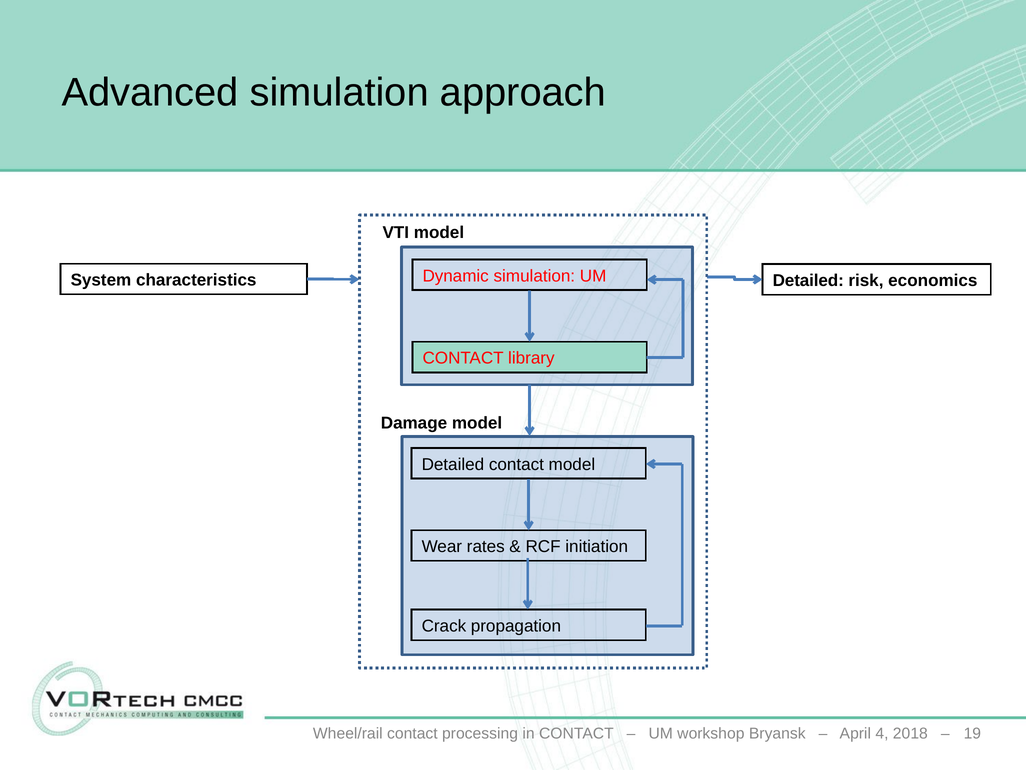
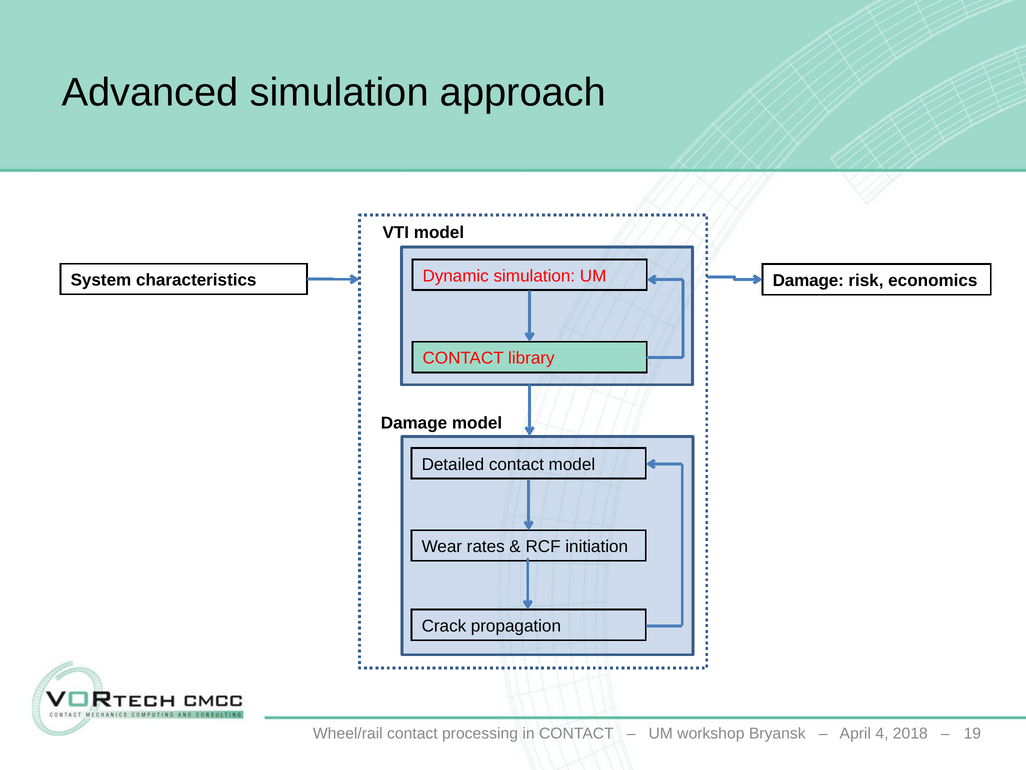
characteristics Detailed: Detailed -> Damage (808, 280)
